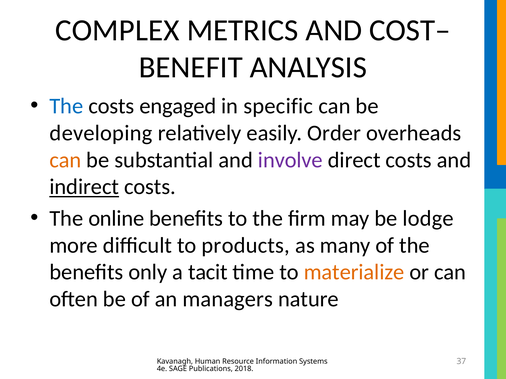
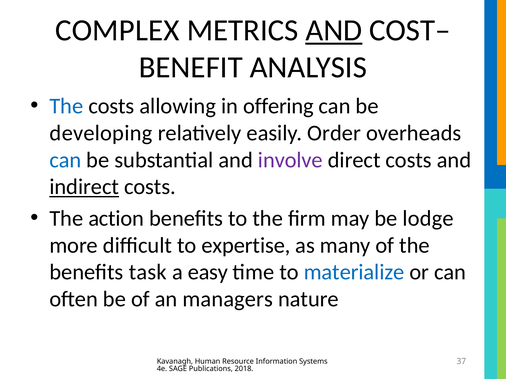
AND underline: none -> present (334, 30)
engaged: engaged -> allowing (178, 106)
specific: specific -> offering (278, 106)
can colour: orange -> blue (65, 160)
online: online -> action (116, 219)
products: products -> expertise (246, 246)
only: only -> task (148, 273)
tacit: tacit -> easy (208, 273)
materialize colour: orange -> blue (354, 273)
